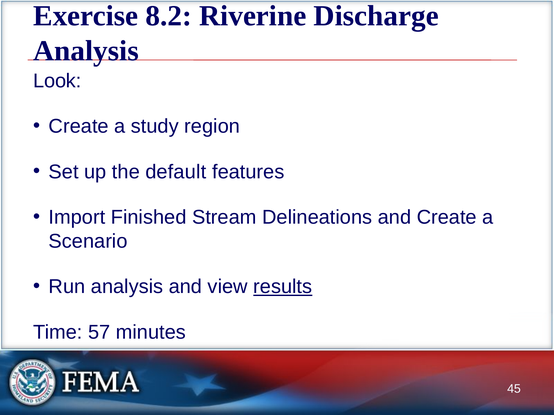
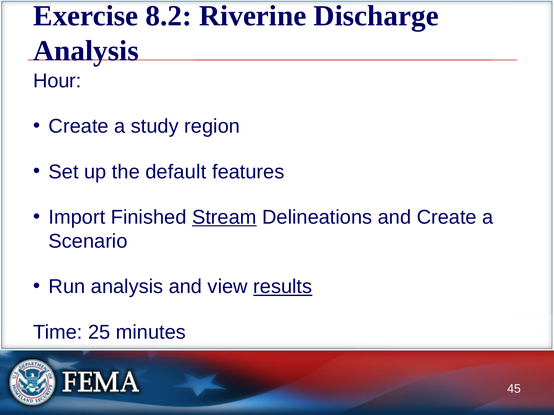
Look: Look -> Hour (57, 81)
Stream underline: none -> present (224, 218)
57: 57 -> 25 (99, 333)
